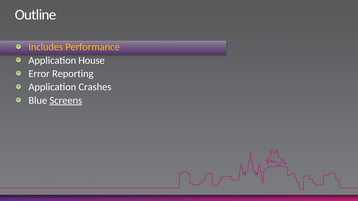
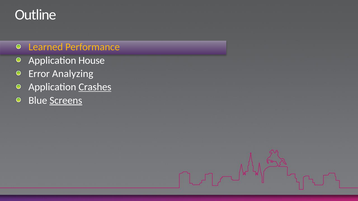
Includes: Includes -> Learned (46, 47)
Reporting: Reporting -> Analyzing (73, 74)
Crashes underline: none -> present (95, 87)
